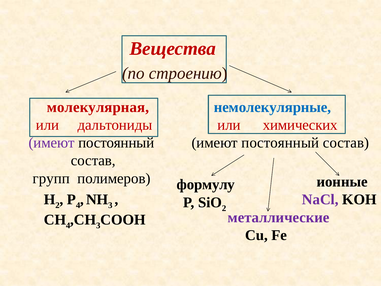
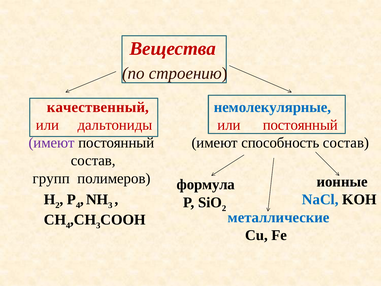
молекулярная: молекулярная -> качественный (98, 107)
или химических: химических -> постоянный (300, 125)
постоянный: постоянный -> способность (280, 143)
формулу: формулу -> формула (206, 184)
NaCl colour: purple -> blue (320, 199)
металлические colour: purple -> blue (279, 217)
